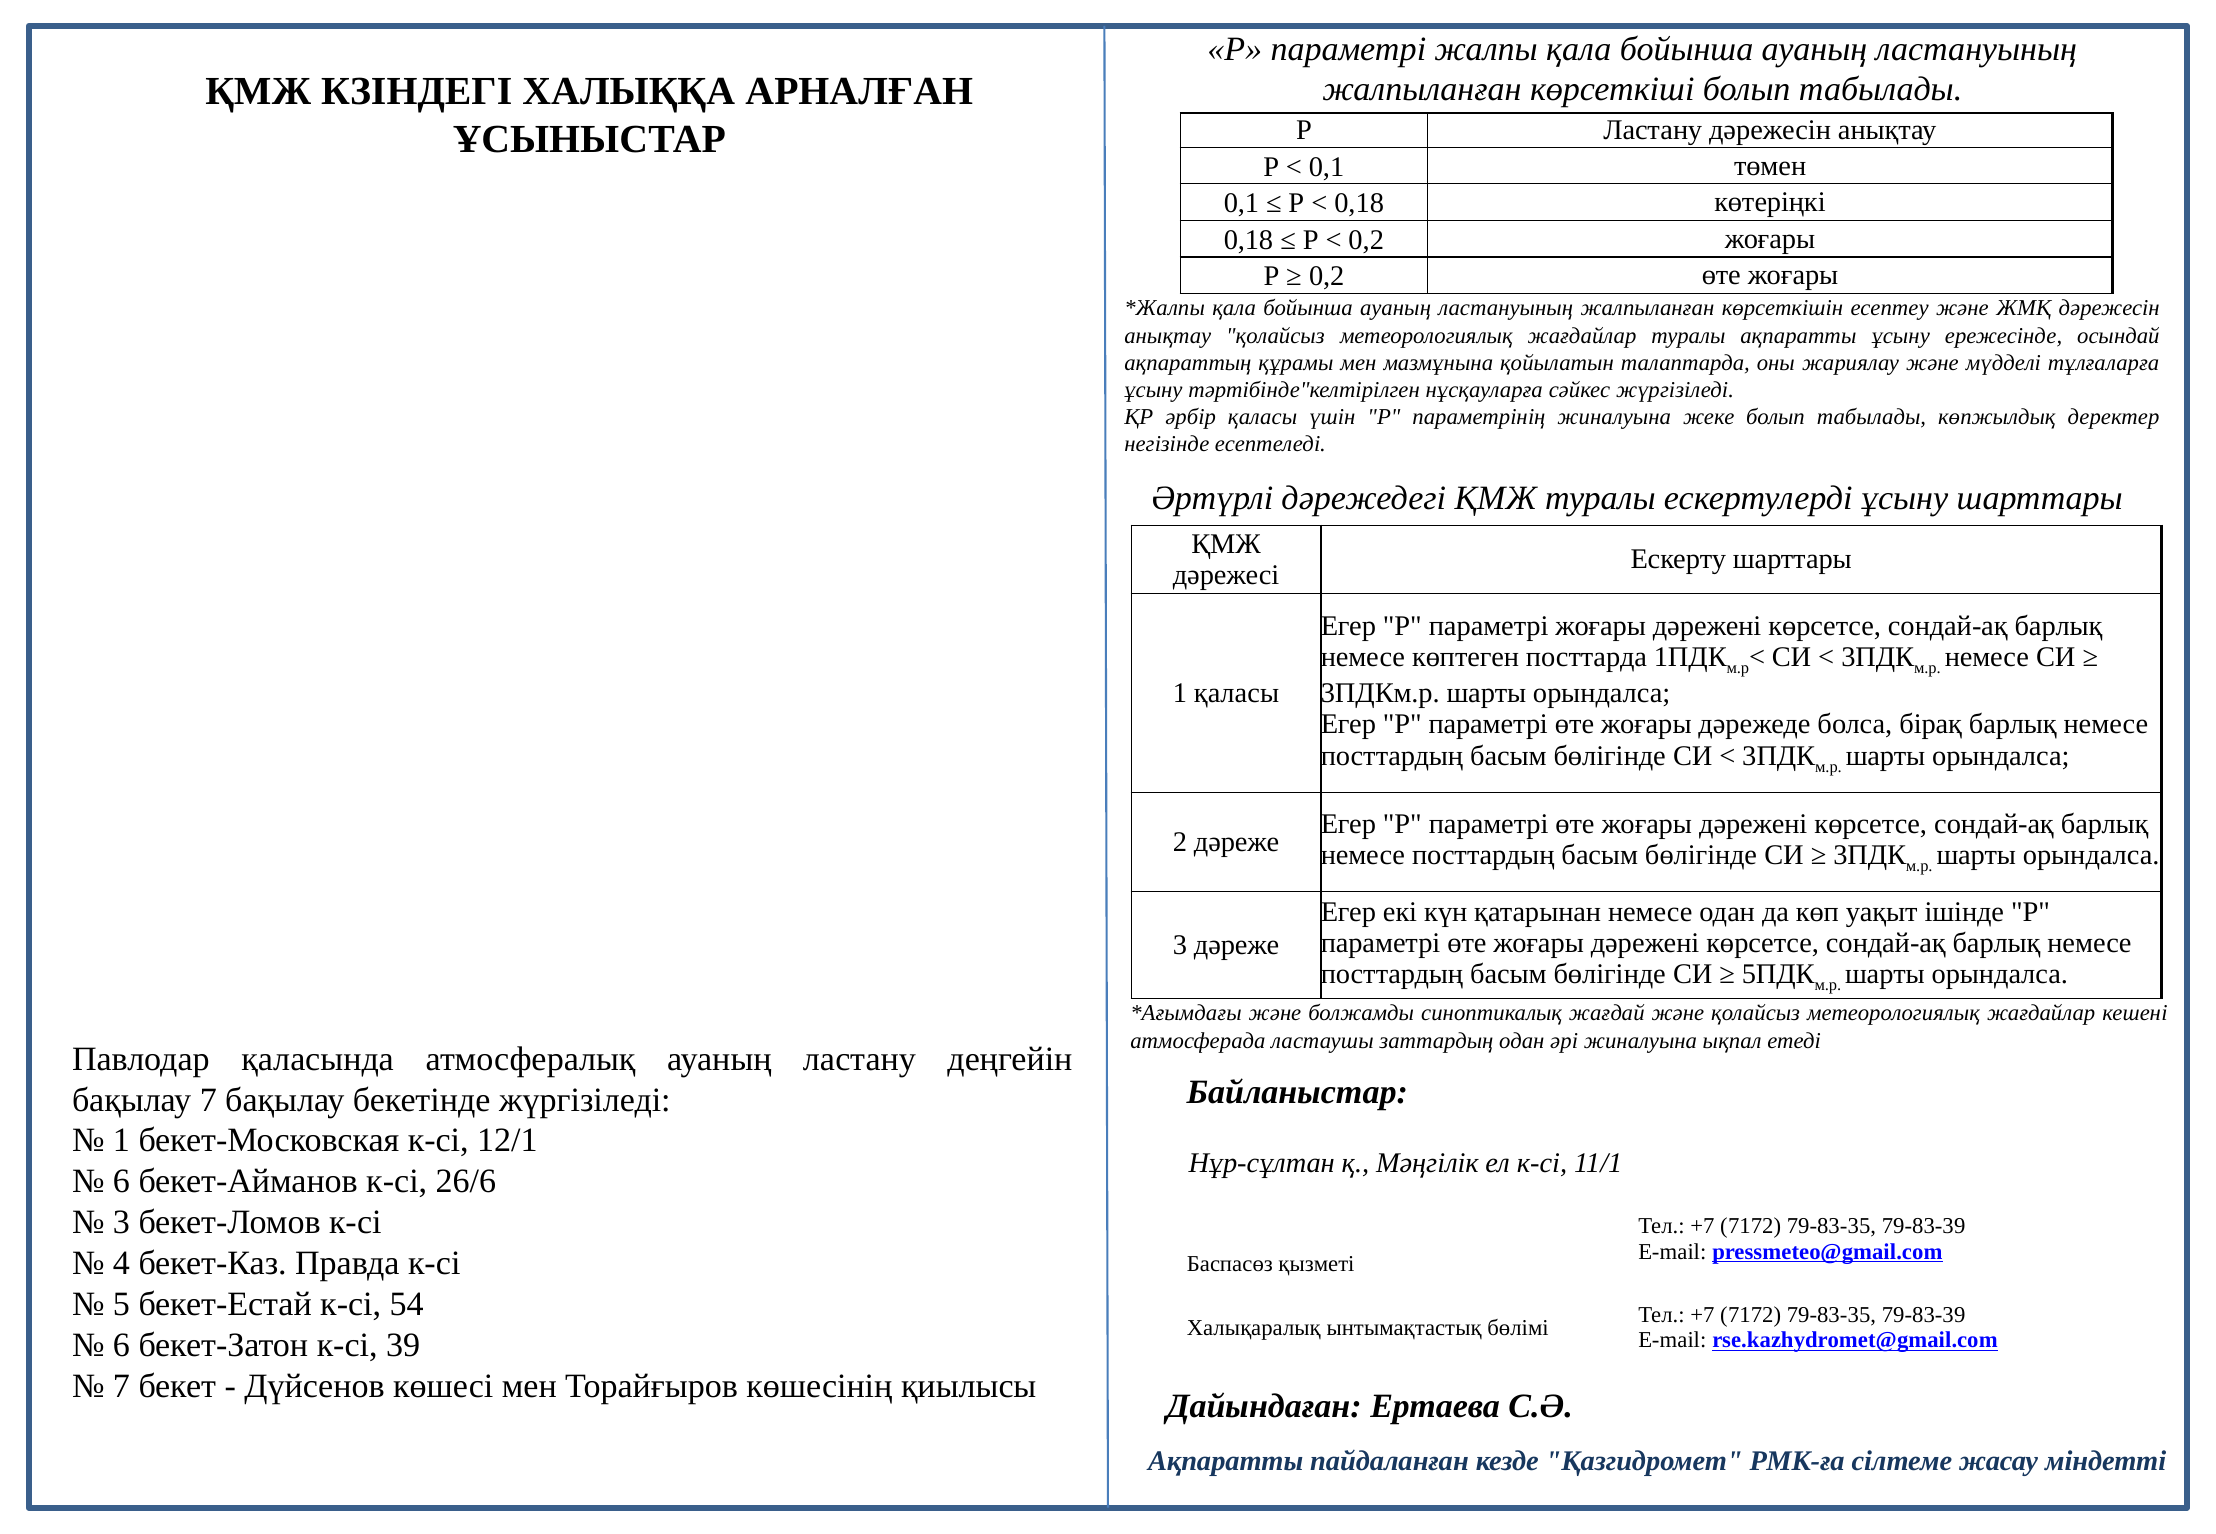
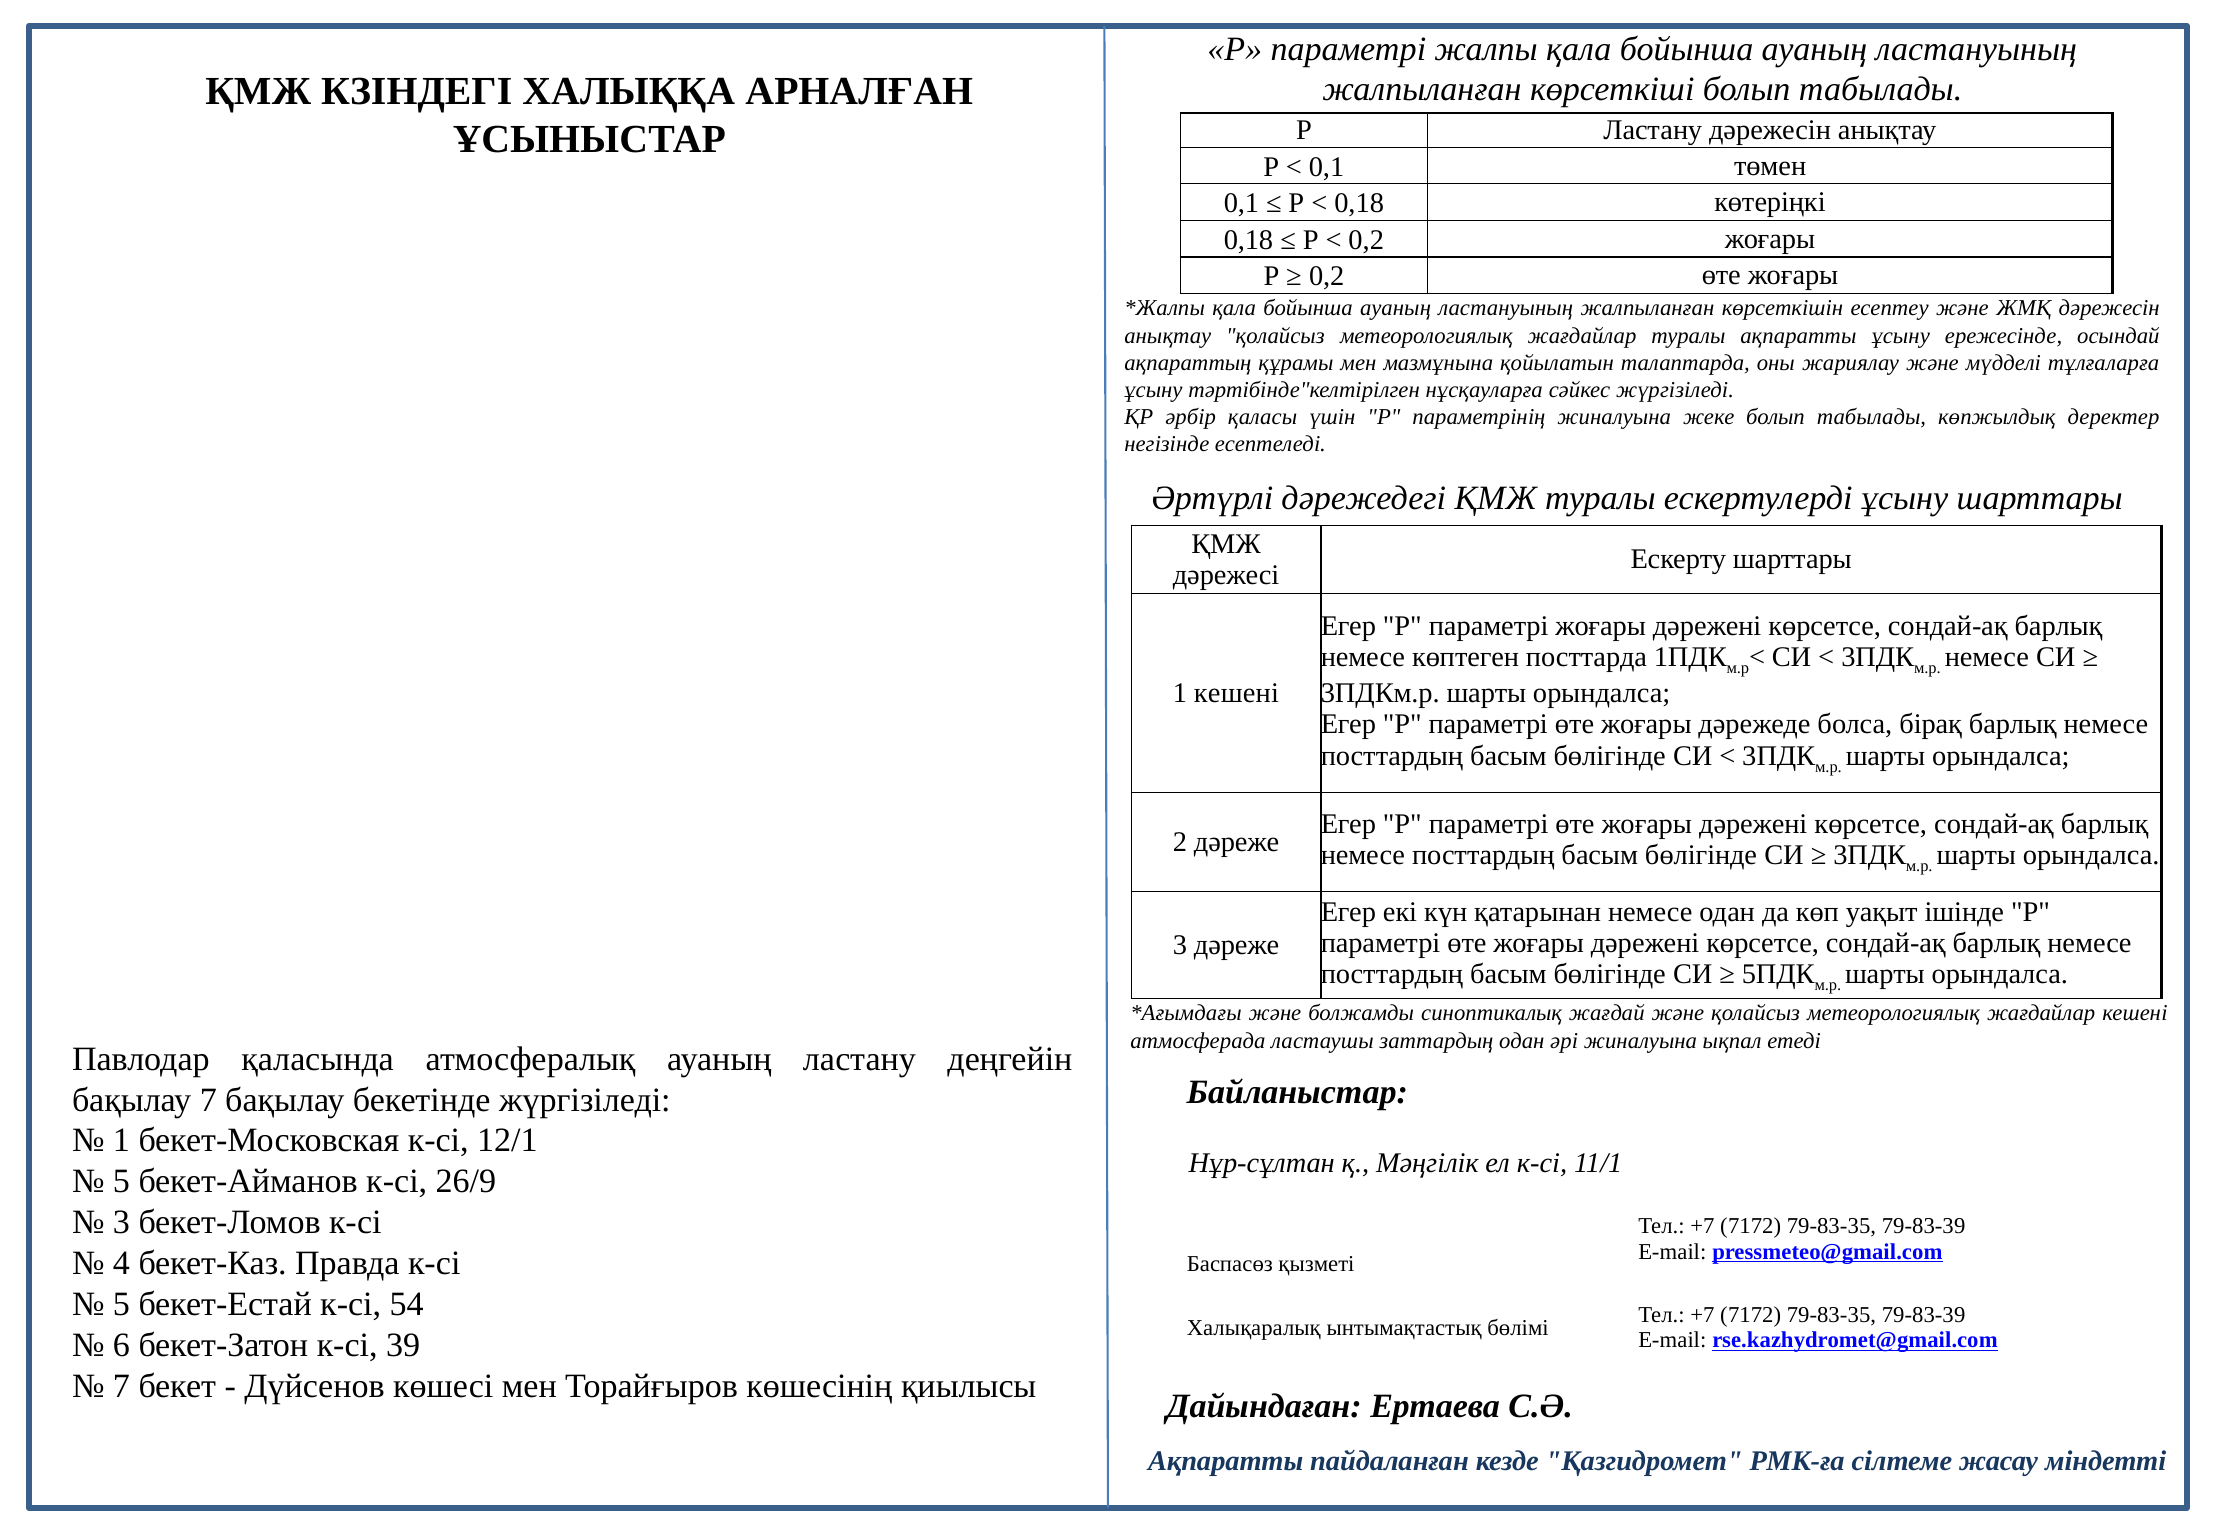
1 қаласы: қаласы -> кешені (1236, 693)
6: 6 -> 5 (122, 1182)
26/6: 26/6 -> 26/9 (466, 1182)
